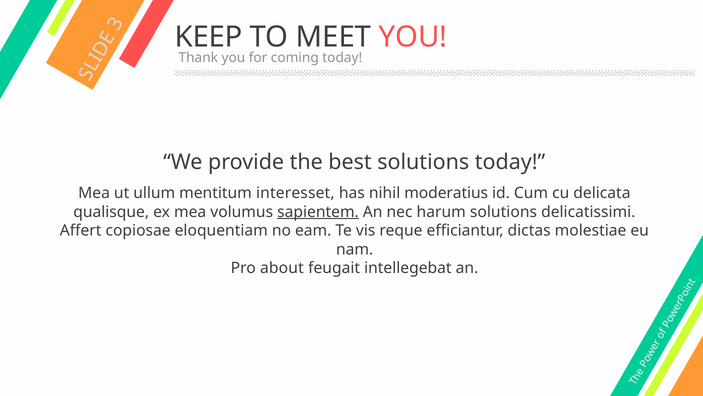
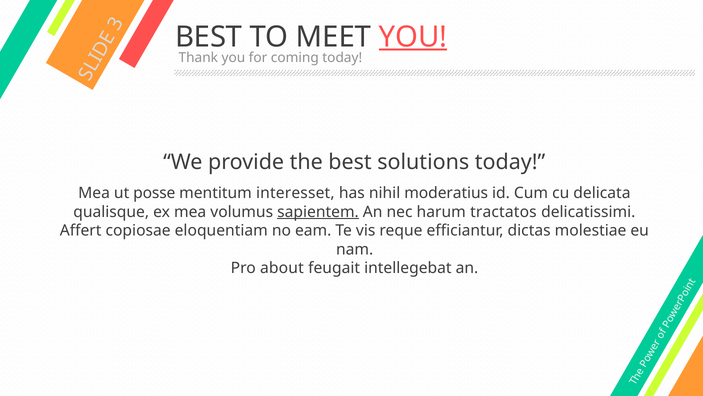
KEEP: KEEP -> BEST (209, 37)
YOU underline: none -> present (413, 37)
ullum: ullum -> posse (154, 193)
harum solutions: solutions -> tractatos (503, 212)
